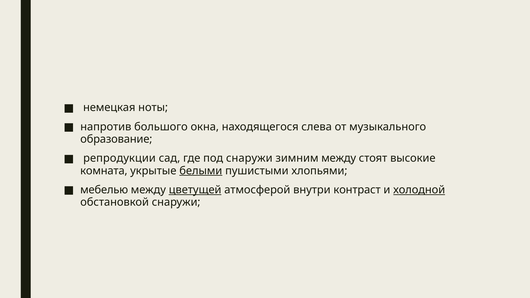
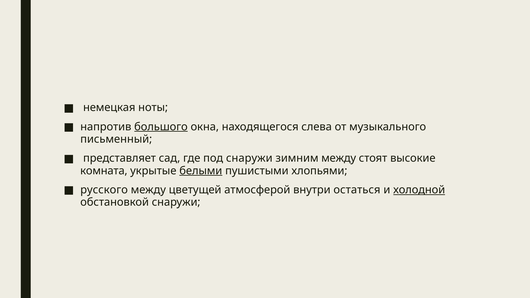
большого underline: none -> present (161, 127)
образование: образование -> письменный (116, 139)
репродукции: репродукции -> представляет (120, 158)
мебелью: мебелью -> русского (104, 190)
цветущей underline: present -> none (195, 190)
контраст: контраст -> остаться (357, 190)
